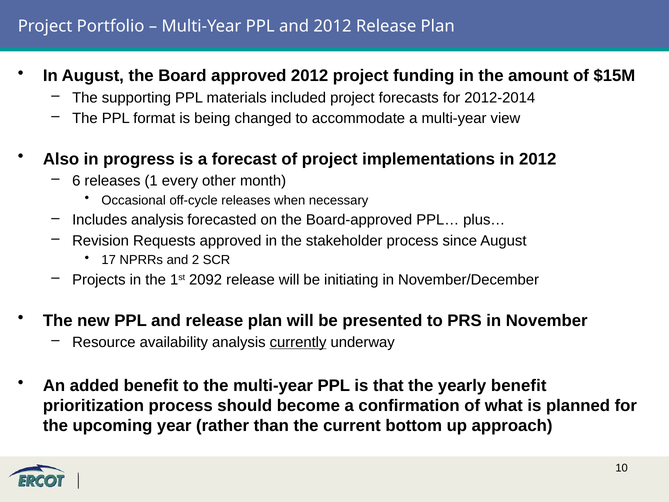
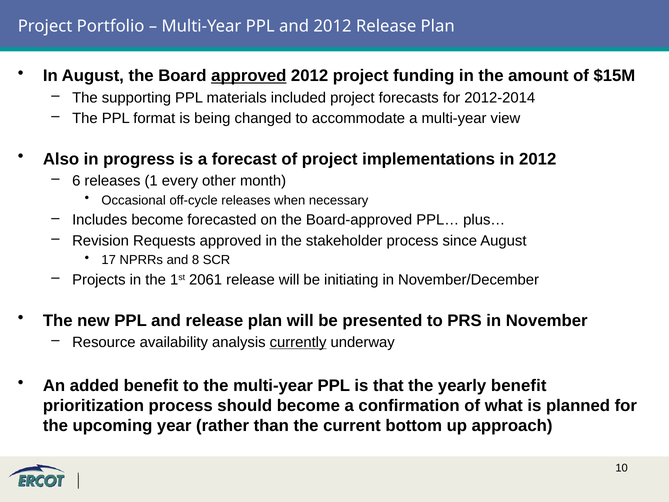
approved underline: none -> present (249, 76)
Includes analysis: analysis -> become (157, 220)
2: 2 -> 8 (196, 260)
2092: 2092 -> 2061 (206, 280)
